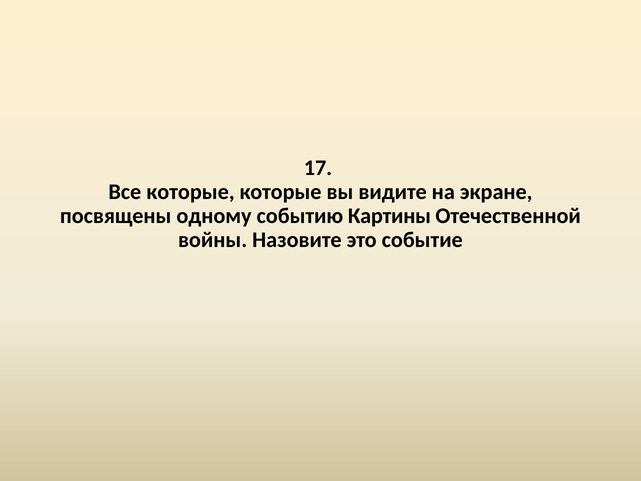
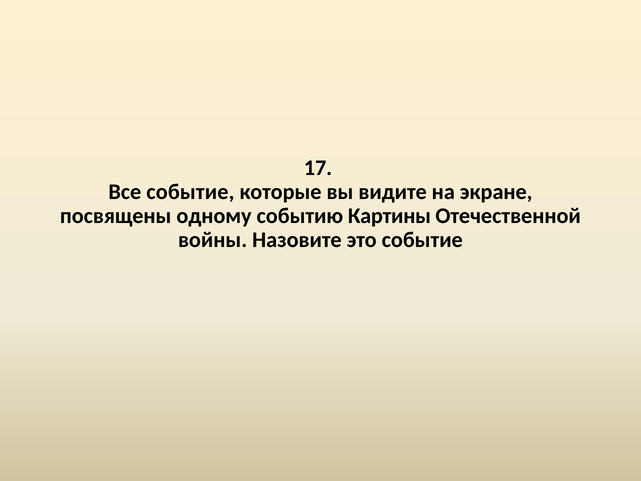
Все которые: которые -> событие (190, 192)
